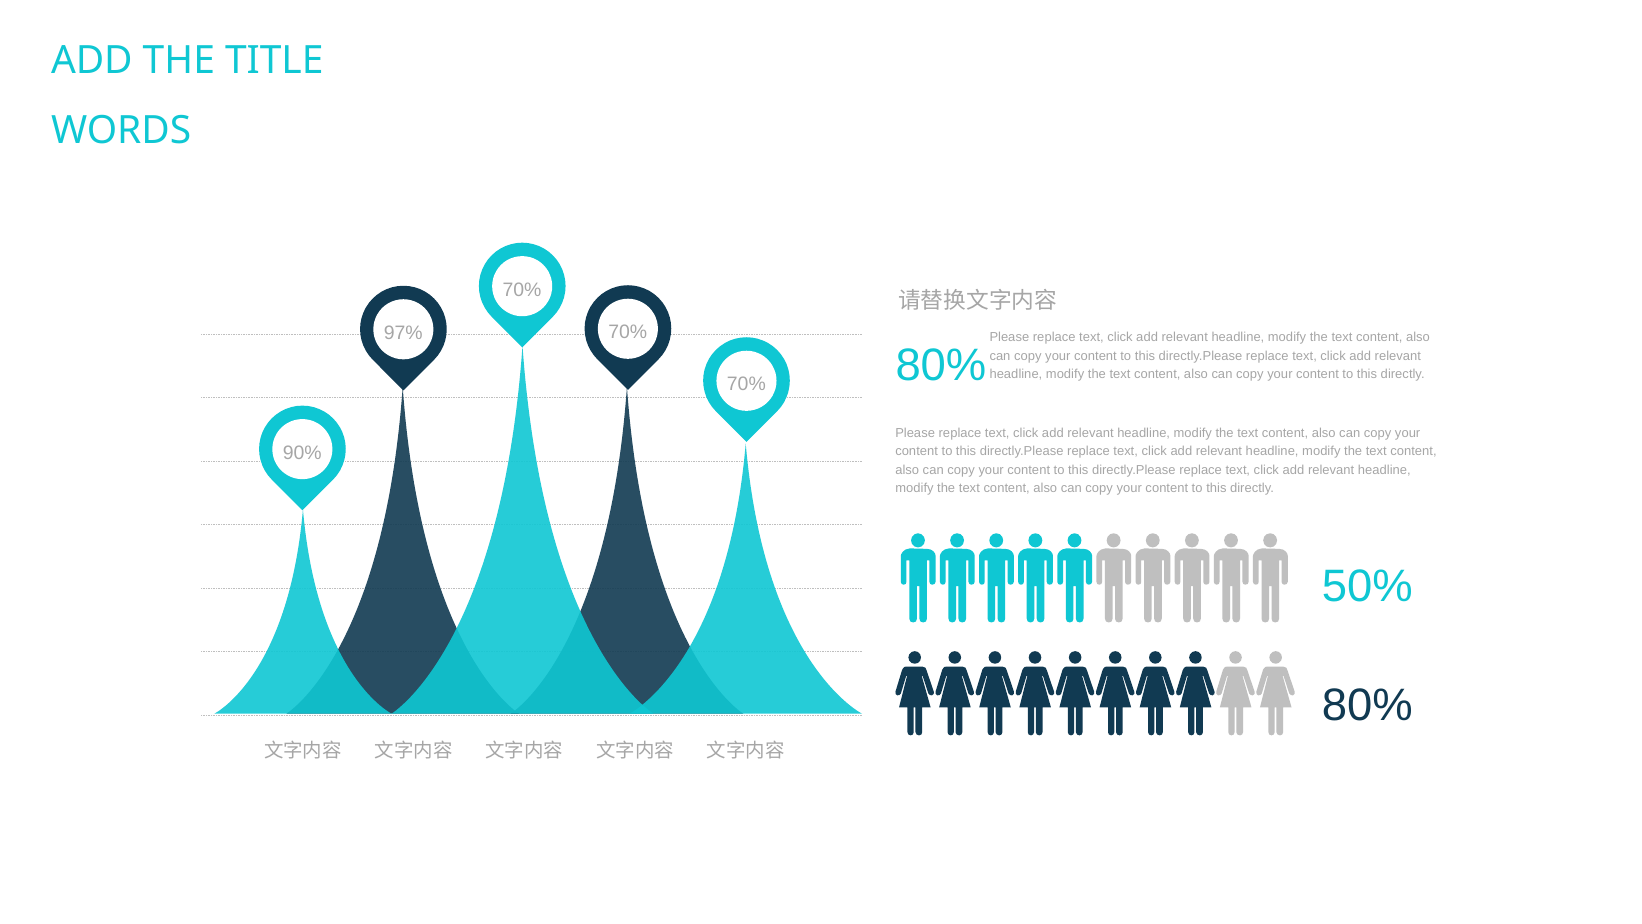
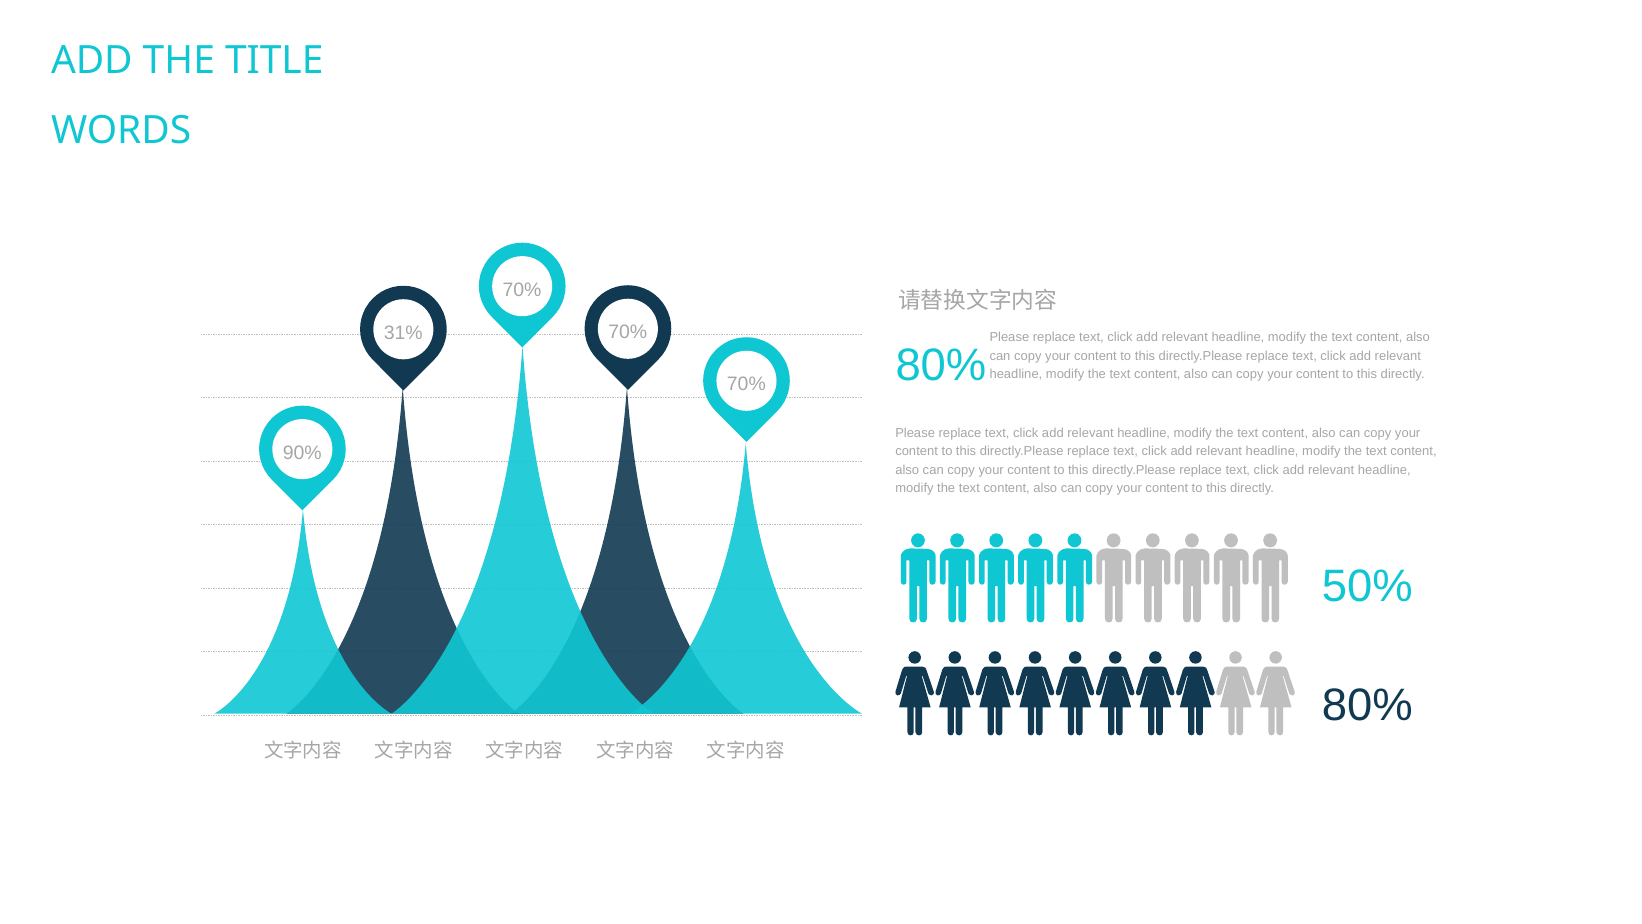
97%: 97% -> 31% (403, 333)
